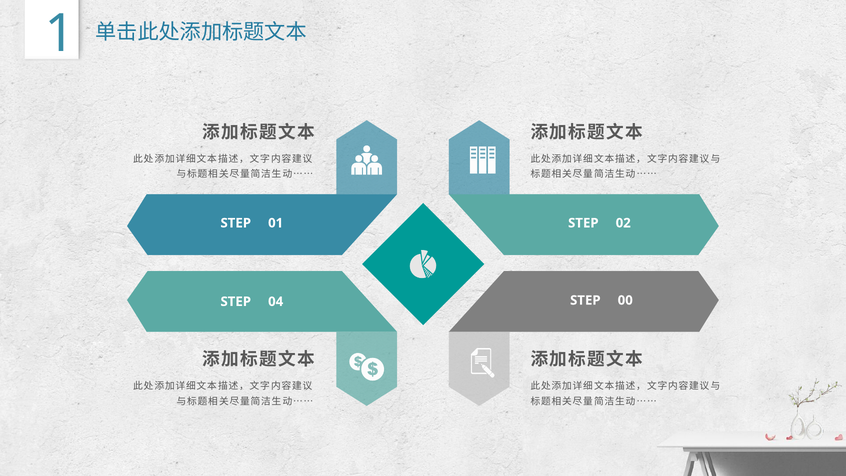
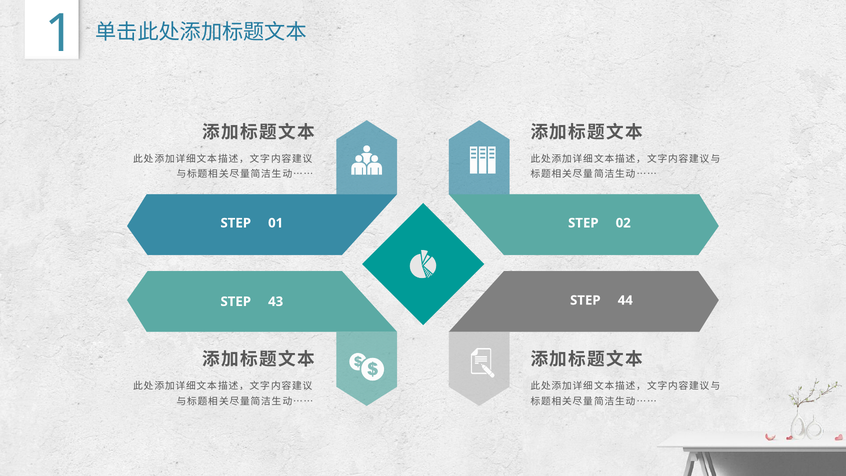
00: 00 -> 44 (625, 300)
04: 04 -> 43 (276, 302)
